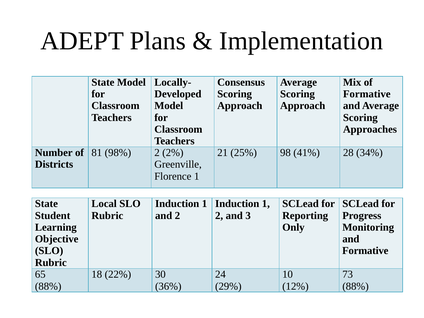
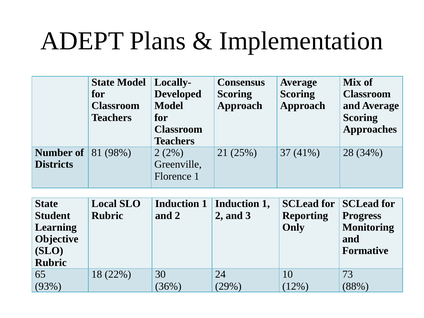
Formative: Formative -> Classroom (367, 94)
98: 98 -> 37 (285, 153)
88%: 88% -> 93% (48, 286)
